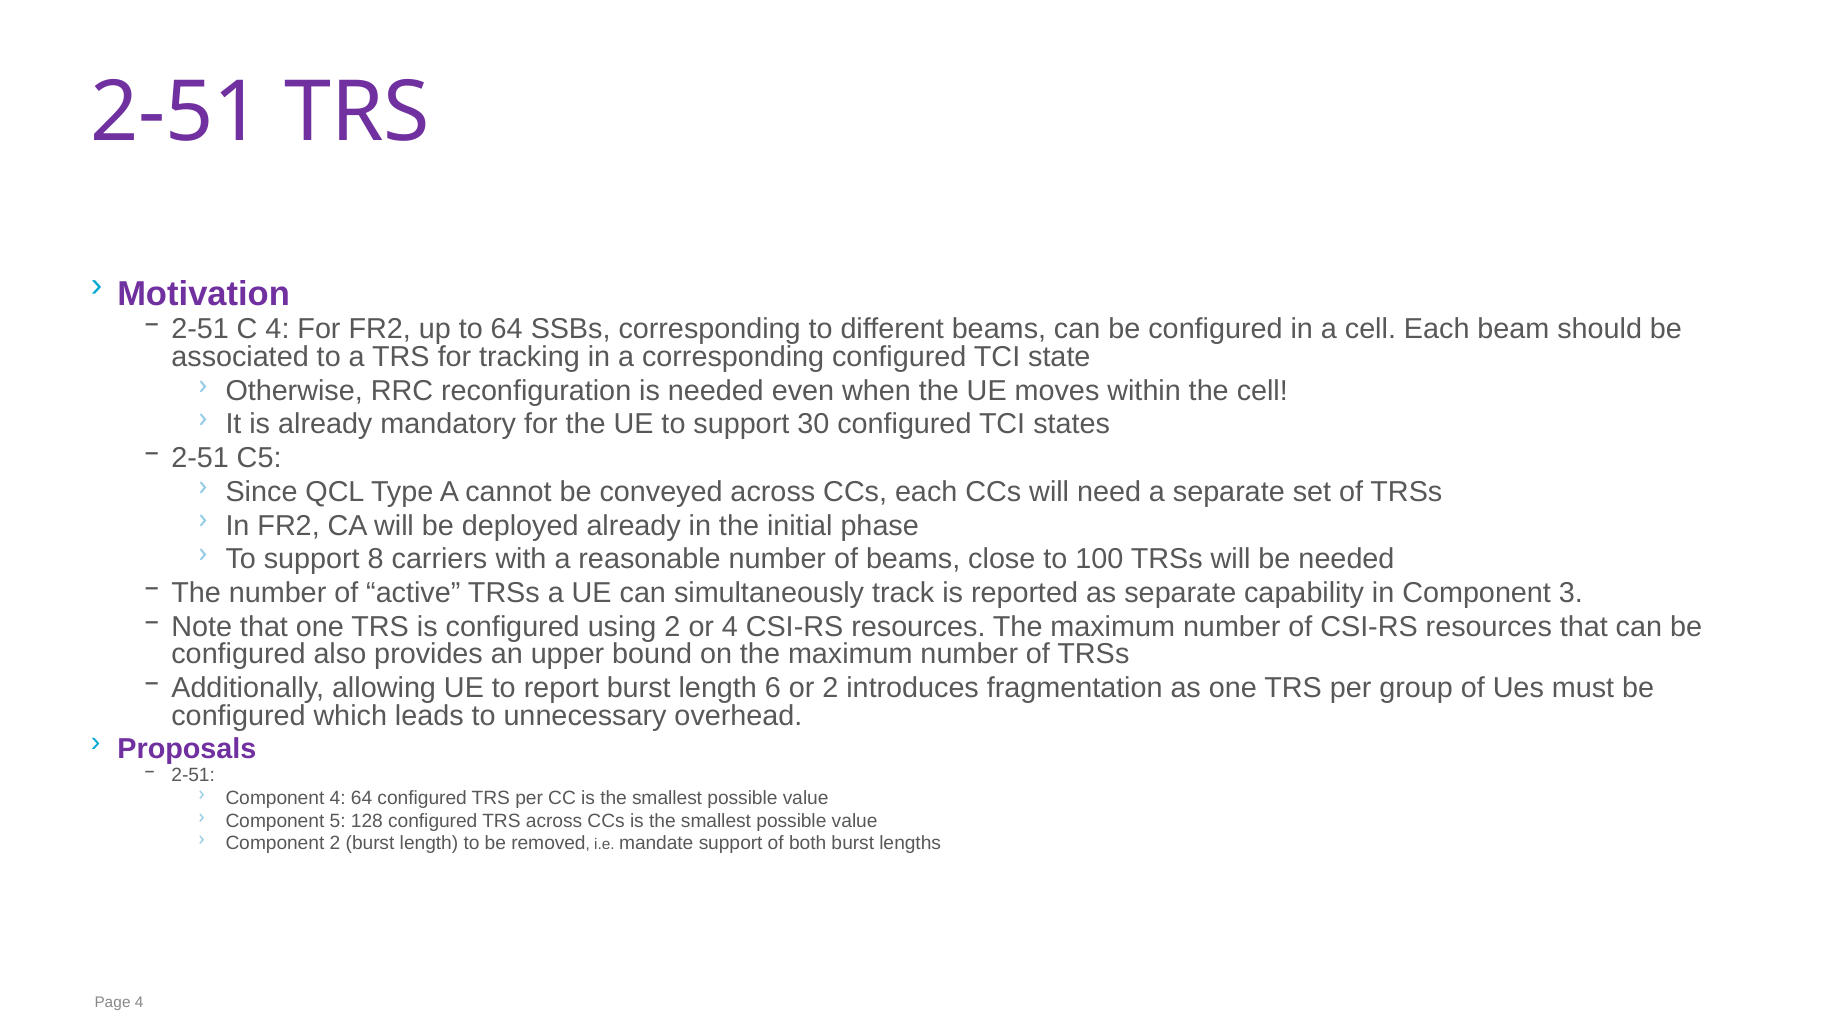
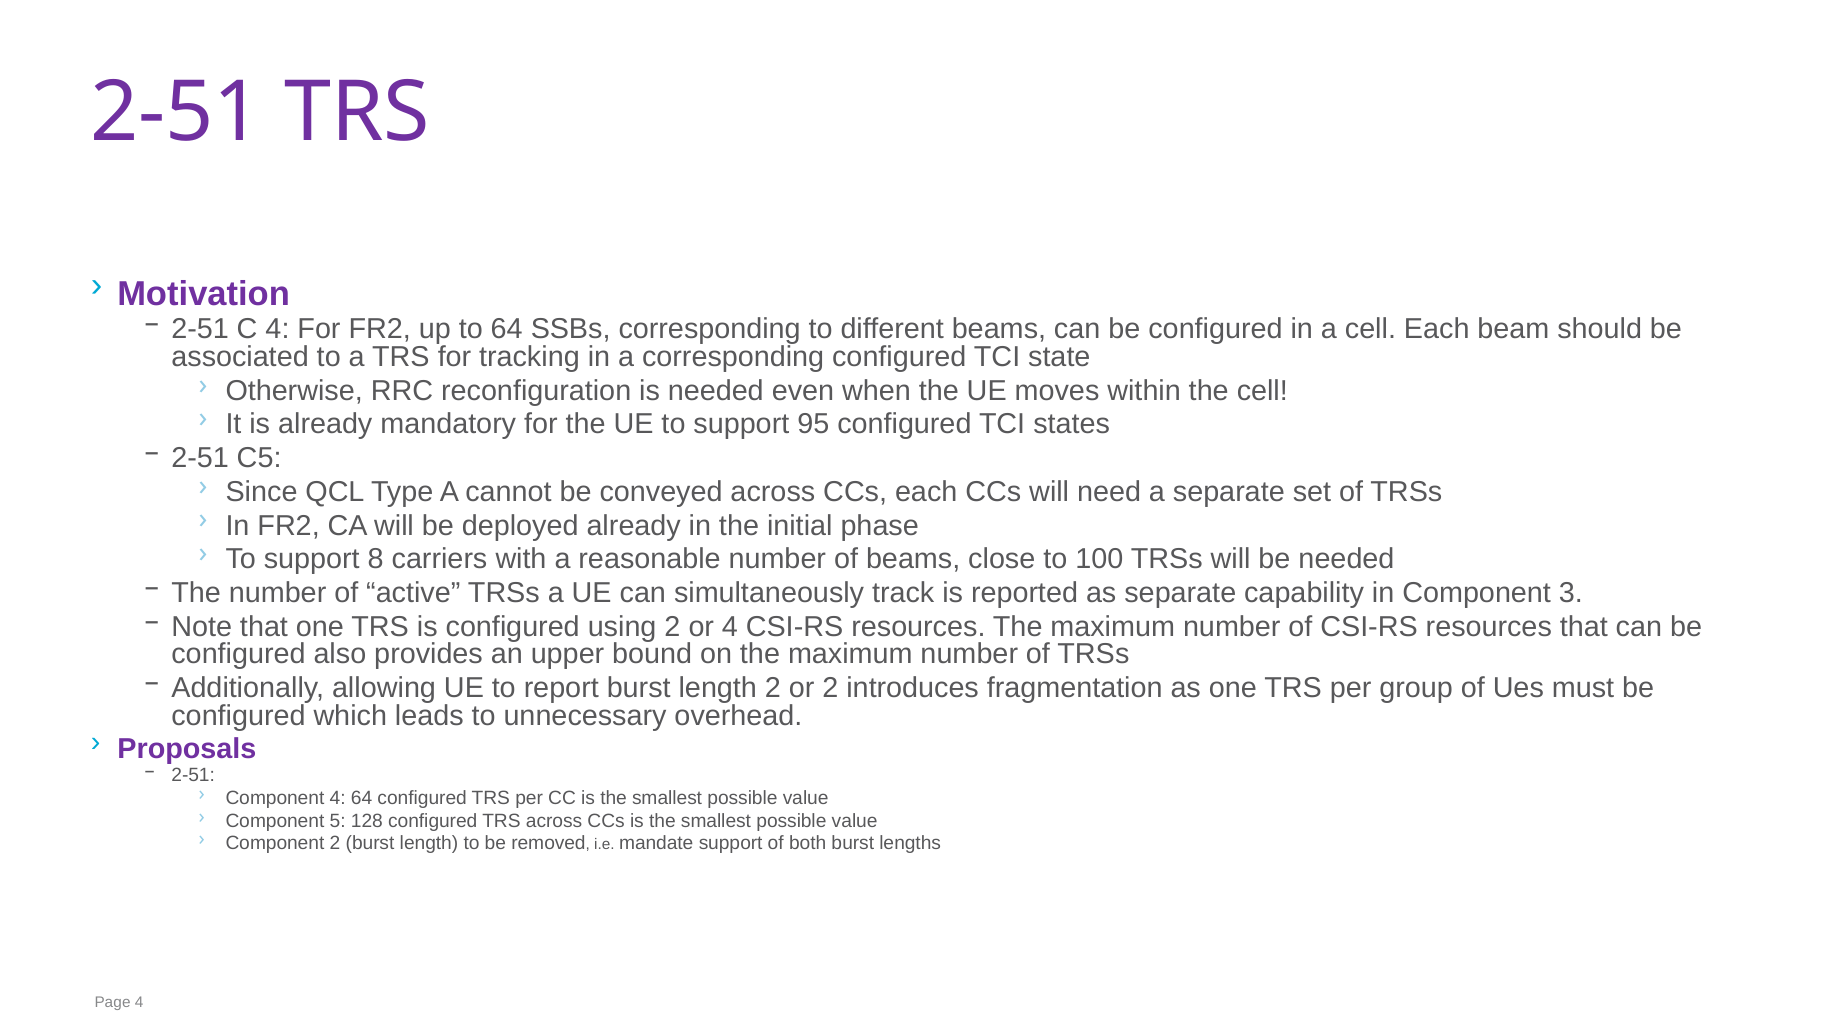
30: 30 -> 95 (813, 424)
length 6: 6 -> 2 (773, 688)
